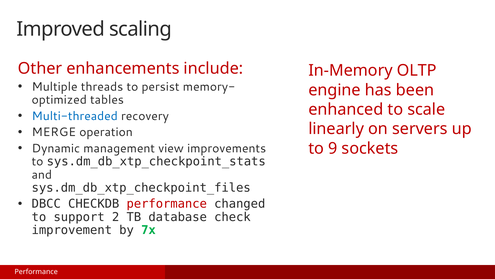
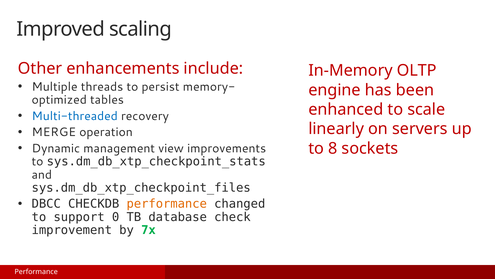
9: 9 -> 8 (333, 148)
performance colour: red -> orange (167, 204)
2: 2 -> 0 (116, 217)
